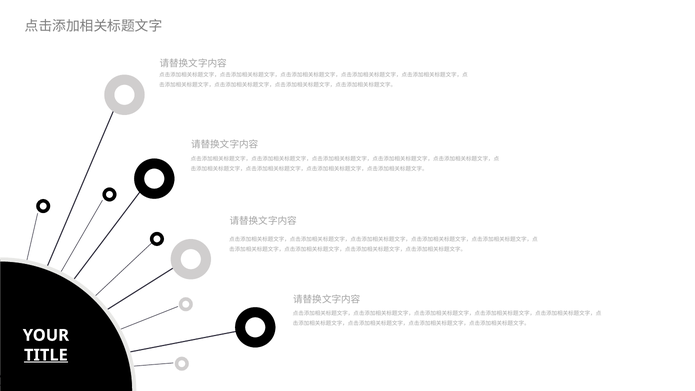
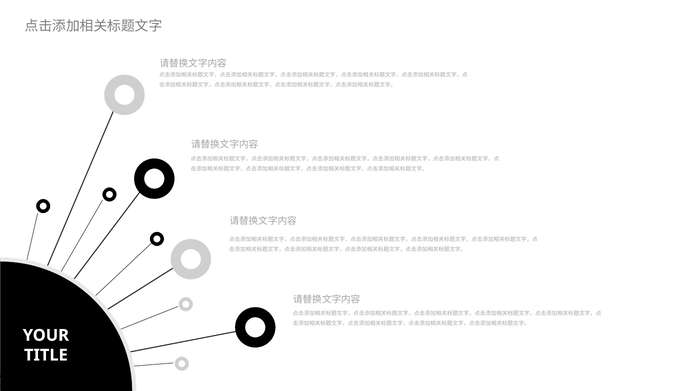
TITLE underline: present -> none (46, 355)
